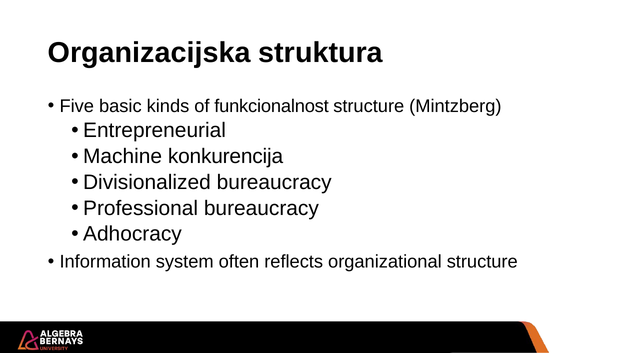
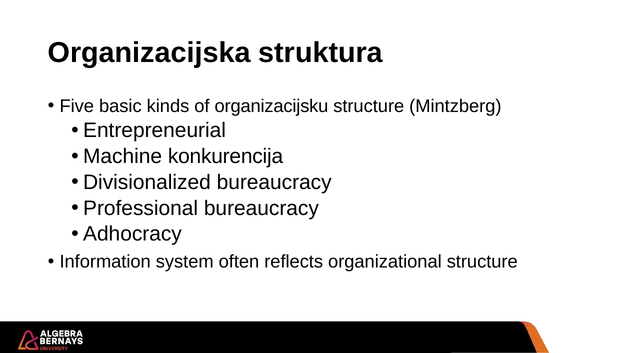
funkcionalnost: funkcionalnost -> organizacijsku (272, 106)
